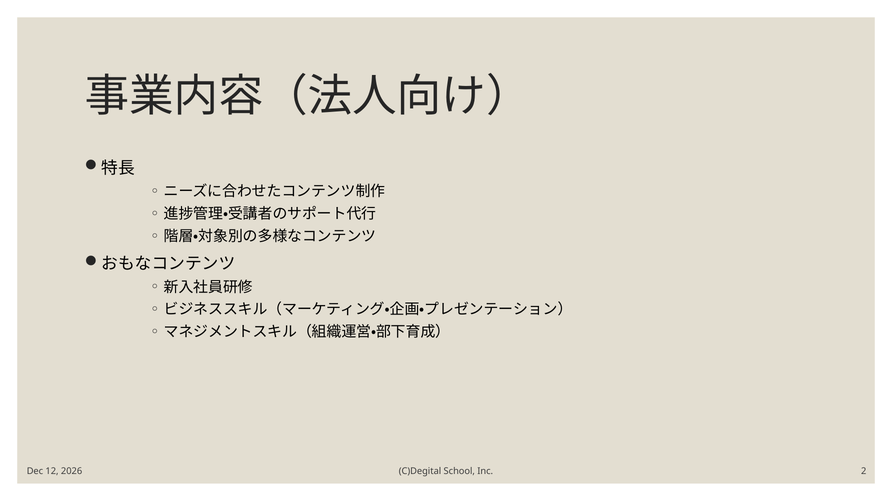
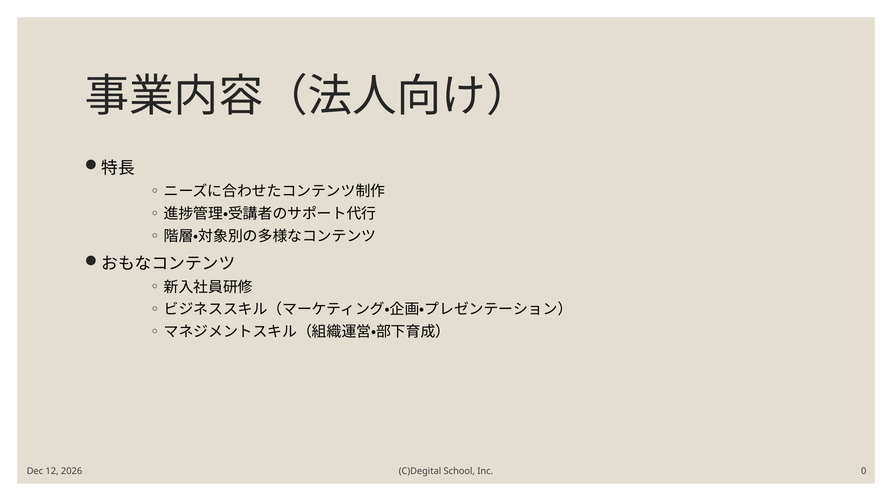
2: 2 -> 0 (864, 472)
